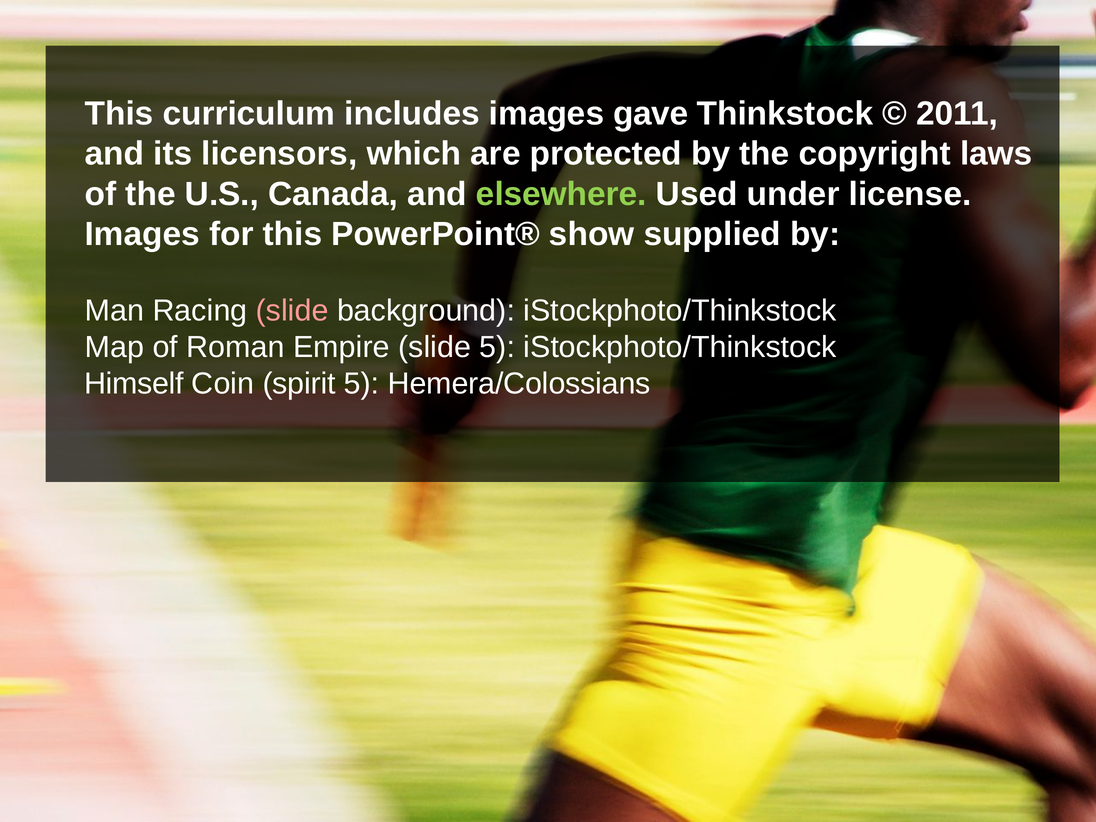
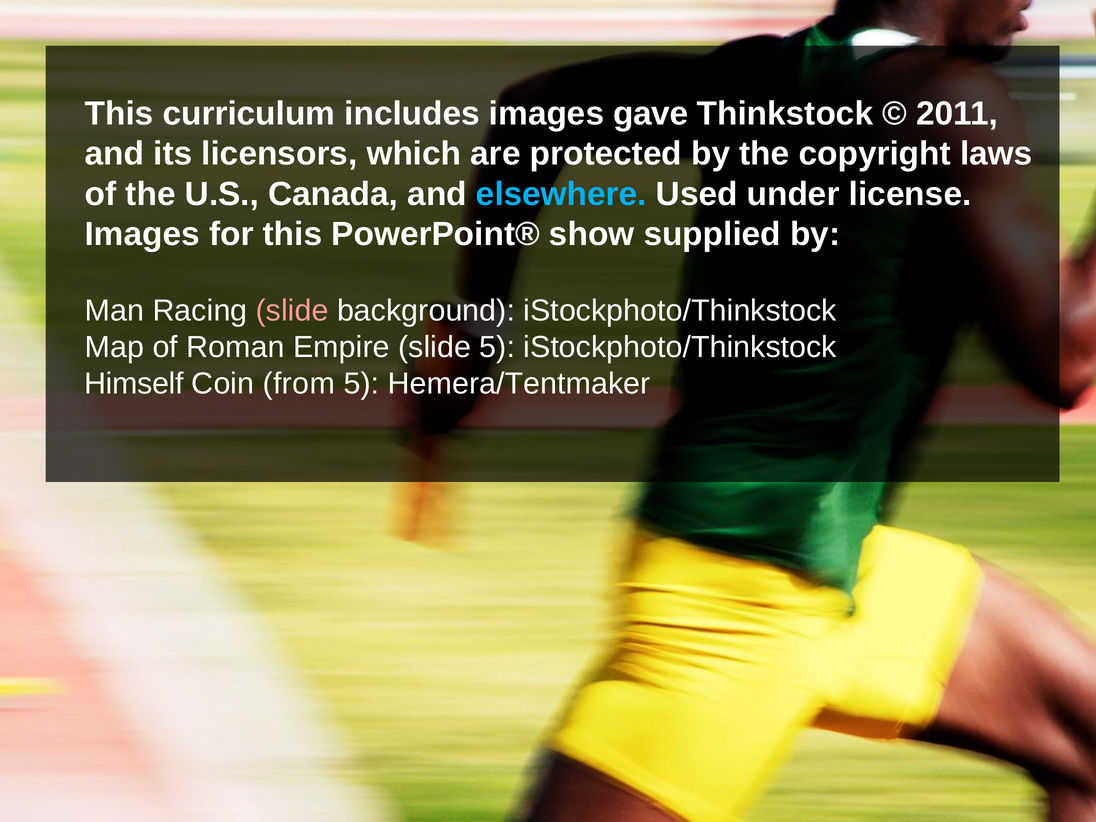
elsewhere colour: light green -> light blue (561, 194)
spirit: spirit -> from (299, 384)
Hemera/Colossians: Hemera/Colossians -> Hemera/Tentmaker (519, 384)
